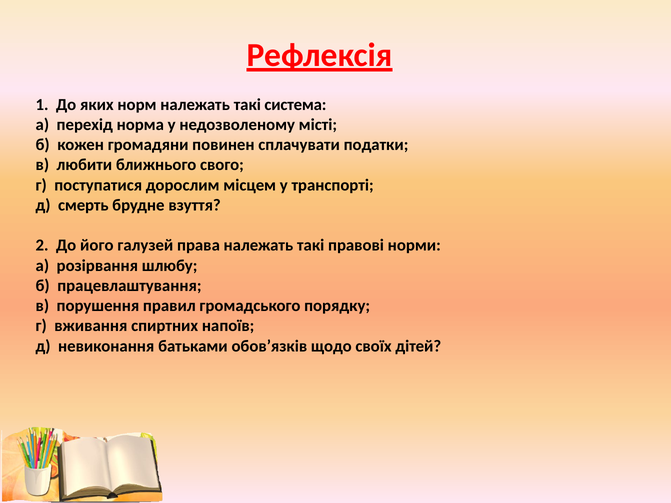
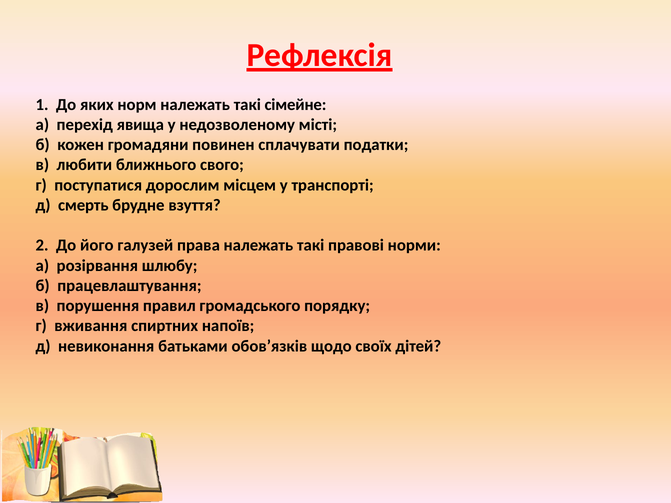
система: система -> сімейне (295, 105)
норма: норма -> явища (140, 125)
